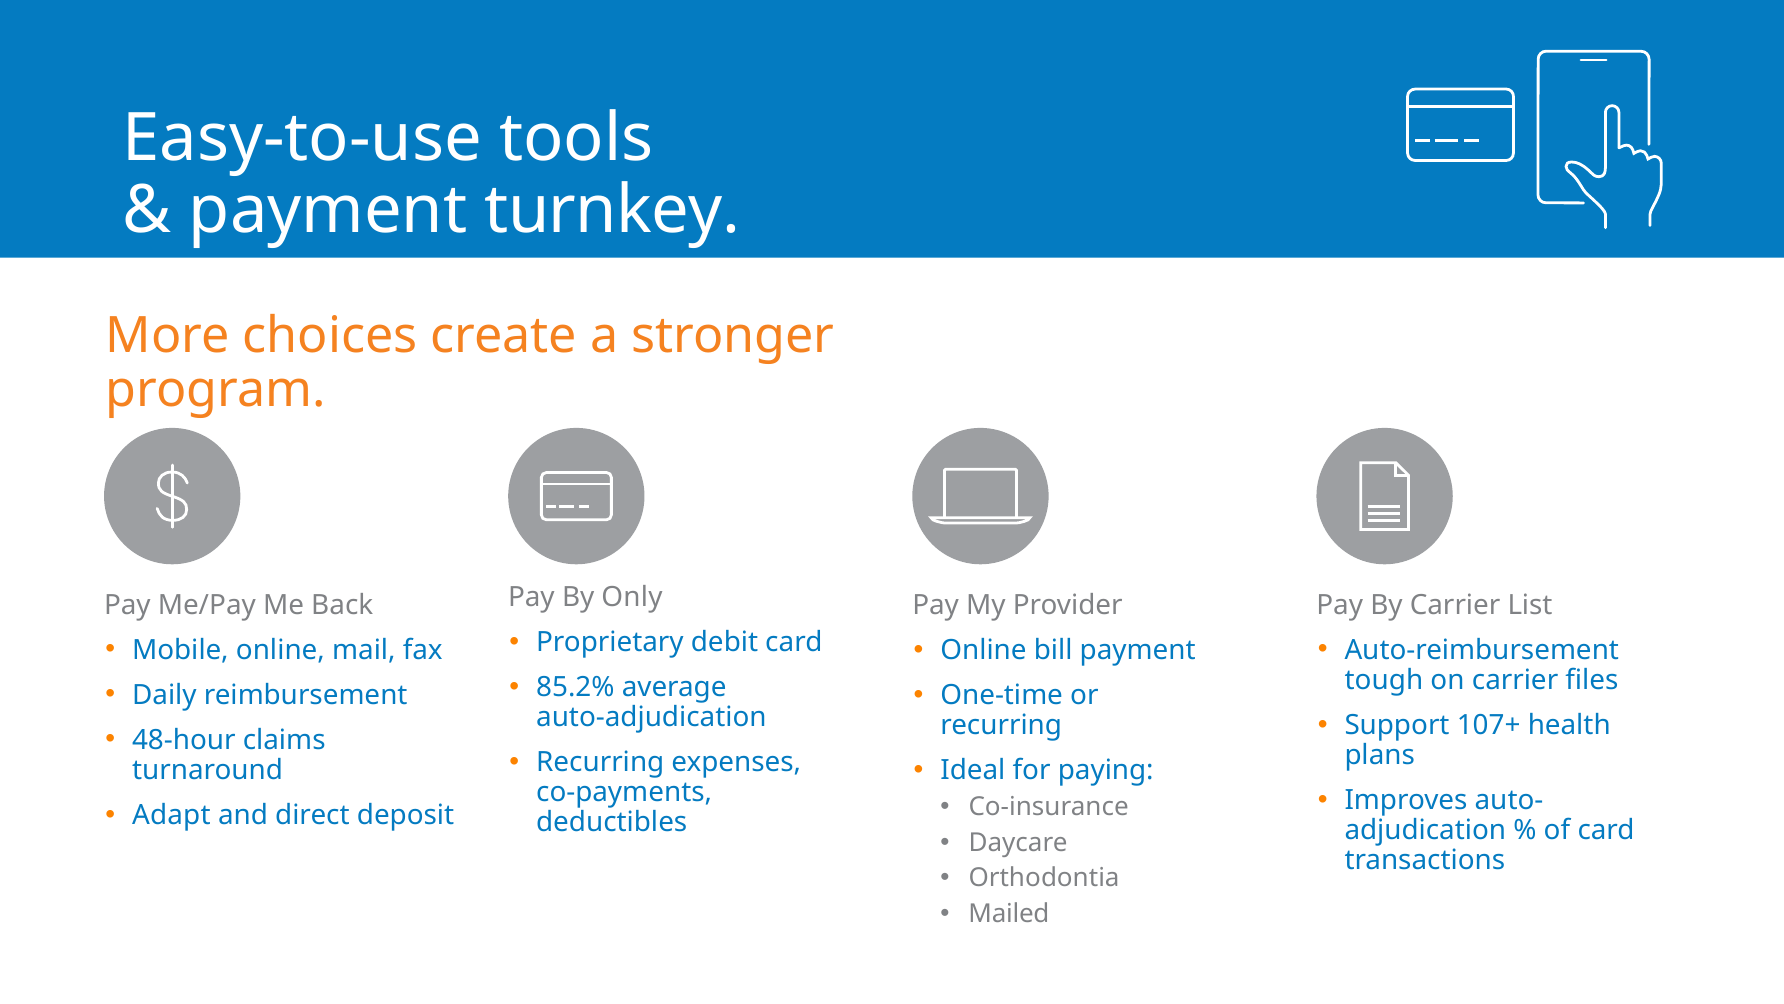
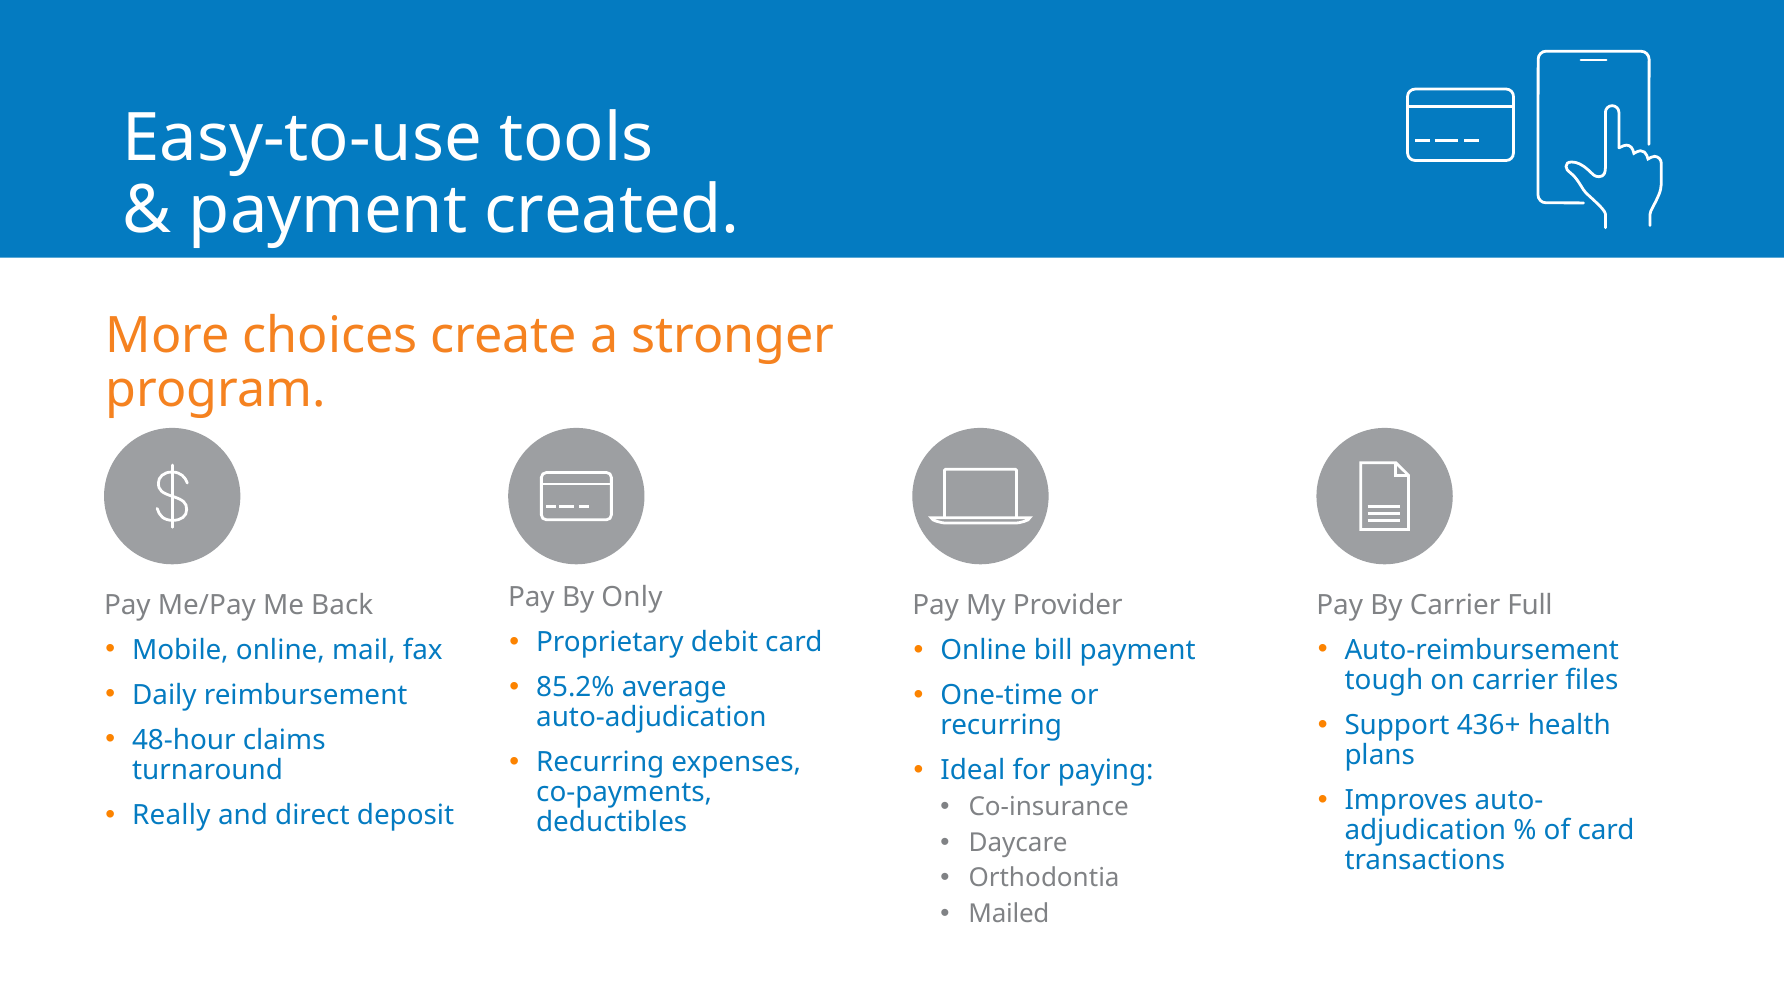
turnkey: turnkey -> created (612, 211)
List: List -> Full (1530, 605)
107+: 107+ -> 436+ (1489, 725)
Adapt: Adapt -> Really (171, 815)
